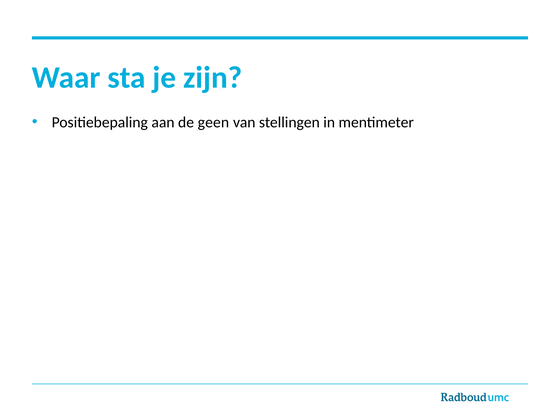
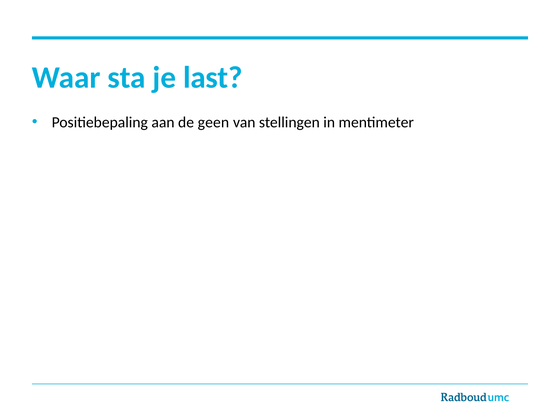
zijn: zijn -> last (213, 78)
